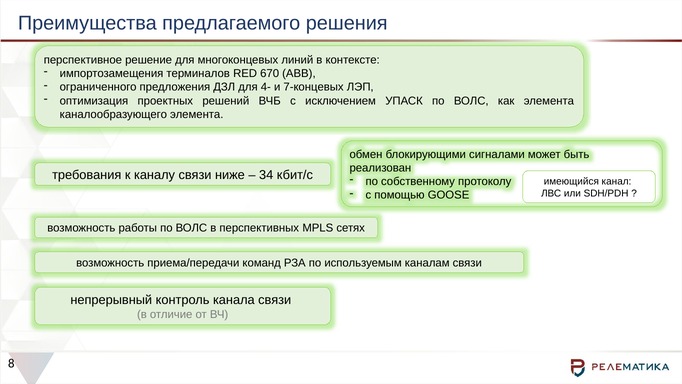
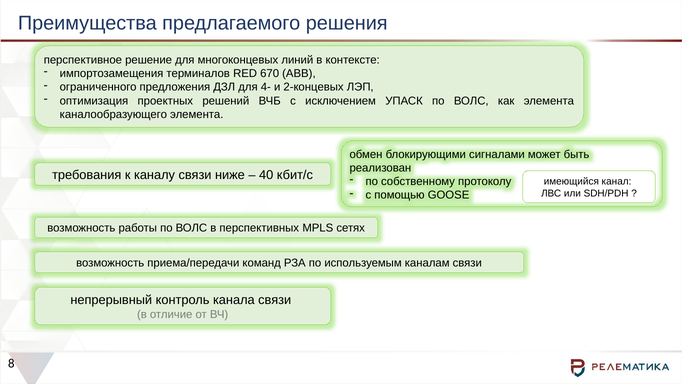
7-концевых: 7-концевых -> 2-концевых (314, 87)
34: 34 -> 40 (266, 175)
